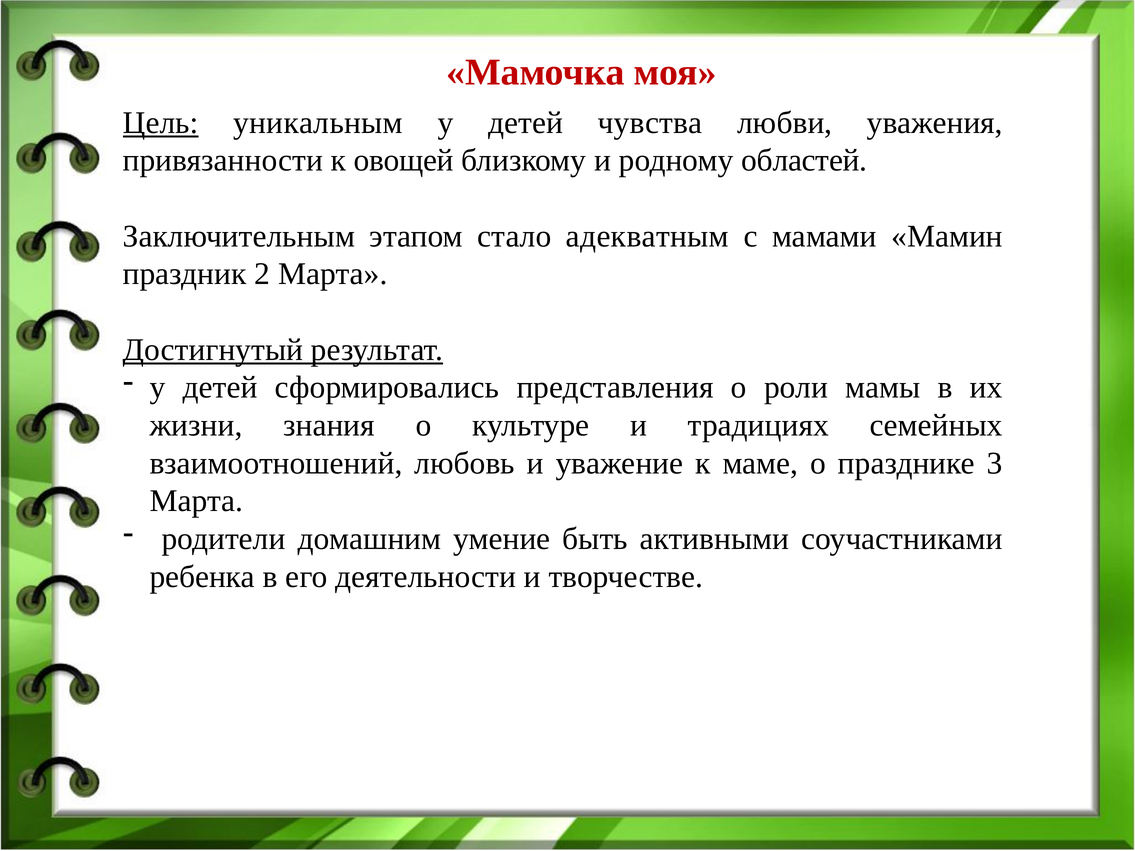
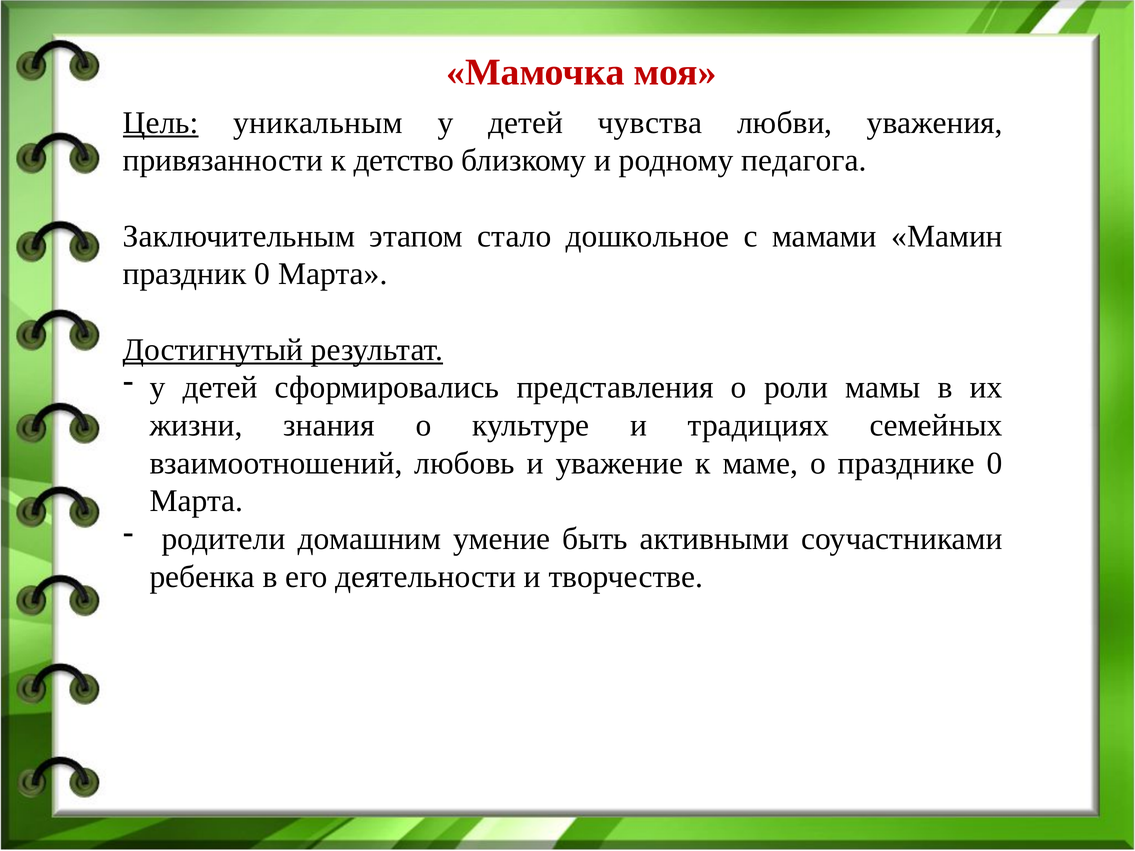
овощей: овощей -> детство (404, 161)
областей: областей -> педагога (804, 161)
адекватным: адекватным -> дошкольное (648, 236)
праздник 2: 2 -> 0 (262, 274)
празднике 3: 3 -> 0 (995, 463)
